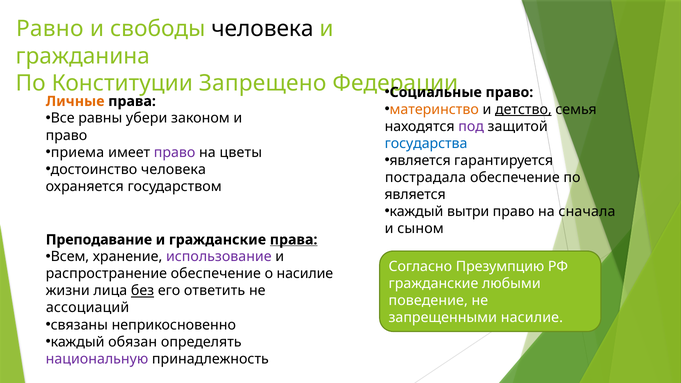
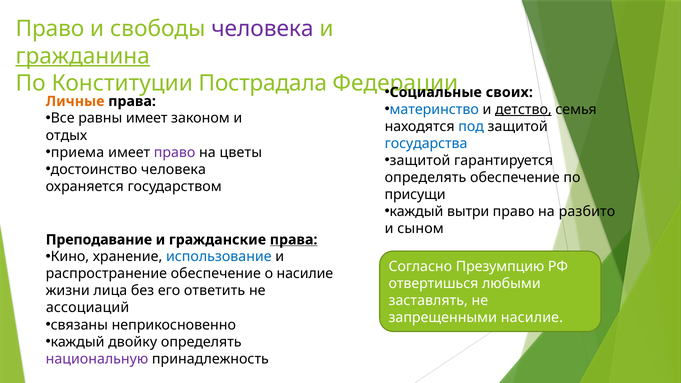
Равно: Равно -> Право (50, 29)
человека colour: black -> purple (262, 29)
гражданина underline: none -> present (83, 56)
Запрещено: Запрещено -> Пострадала (263, 83)
право: право -> своих (509, 92)
материнство colour: orange -> blue (434, 109)
равны убери: убери -> имеет (147, 118)
под colour: purple -> blue (471, 126)
право: право -> отдых (66, 135)
является: является -> защитой (420, 160)
пострадала: пострадала -> определять (425, 177)
является: является -> присущи (415, 195)
сначала: сначала -> разбито (587, 212)
Всем: Всем -> Кино (70, 257)
использование colour: purple -> blue (219, 257)
гражданские: гражданские -> отвертишься (433, 284)
без underline: present -> none (143, 291)
поведение: поведение -> заставлять (428, 301)
обязан: обязан -> двойку (133, 342)
